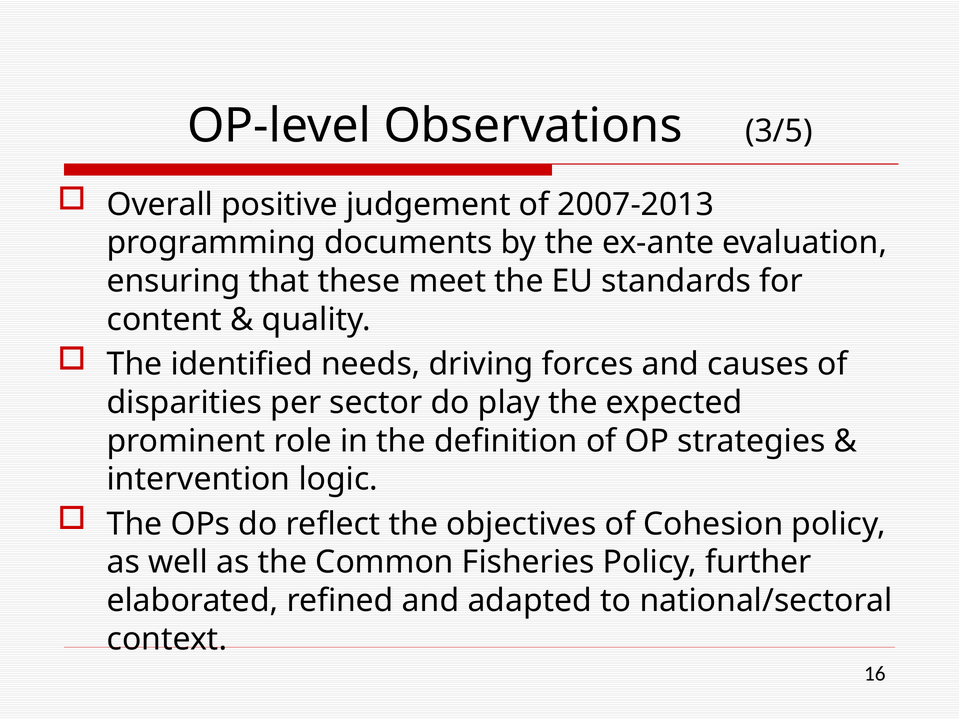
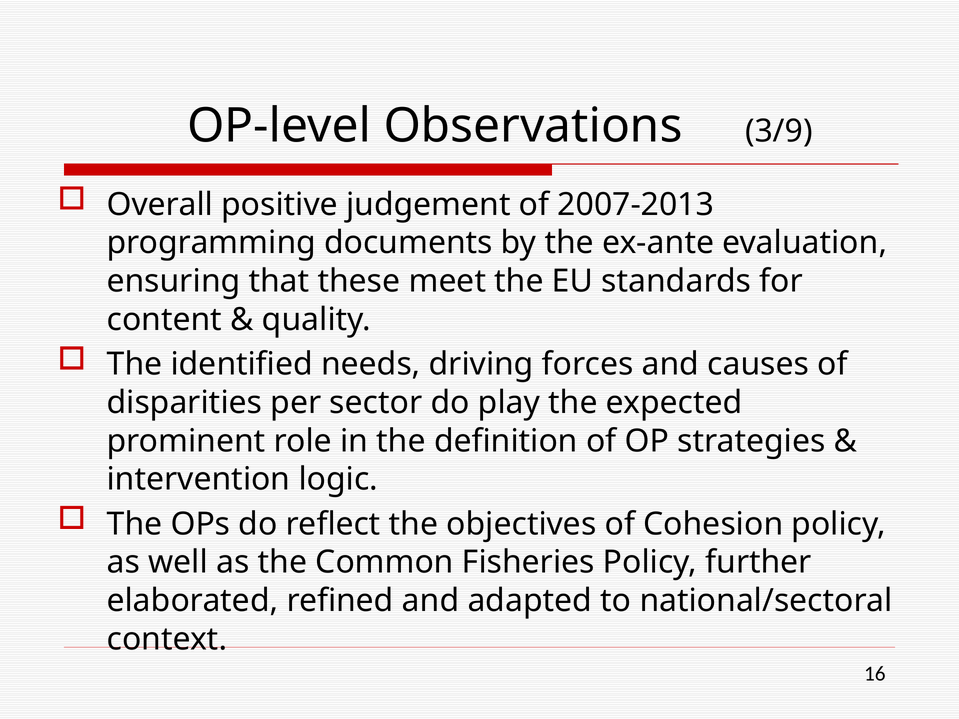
3/5: 3/5 -> 3/9 (779, 131)
